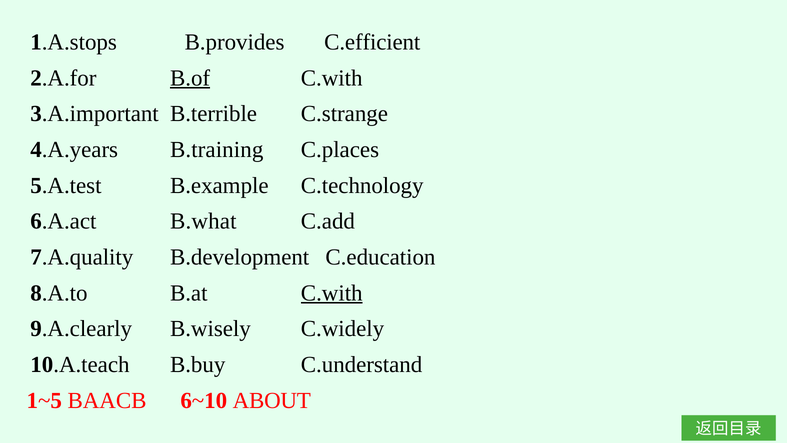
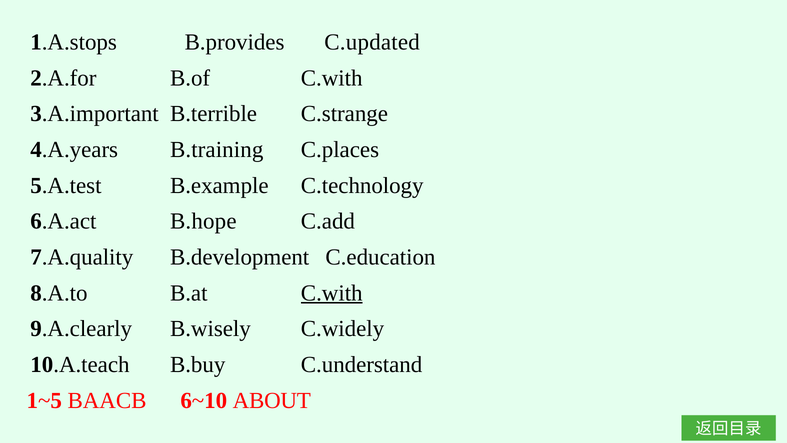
C.efficient: C.efficient -> C.updated (372, 42)
B.of underline: present -> none (190, 78)
B.what: B.what -> B.hope (203, 221)
